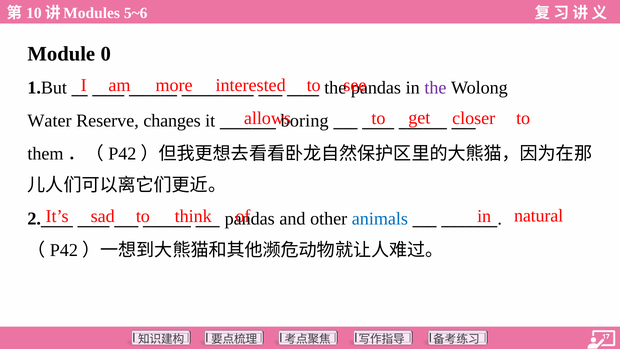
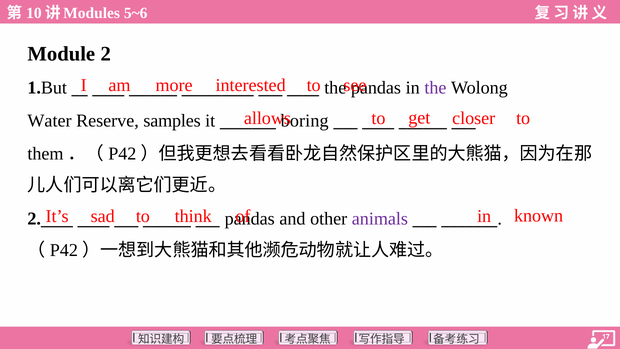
Module 0: 0 -> 2 (106, 54)
changes: changes -> samples (172, 121)
natural: natural -> known (539, 216)
animals colour: blue -> purple (380, 218)
